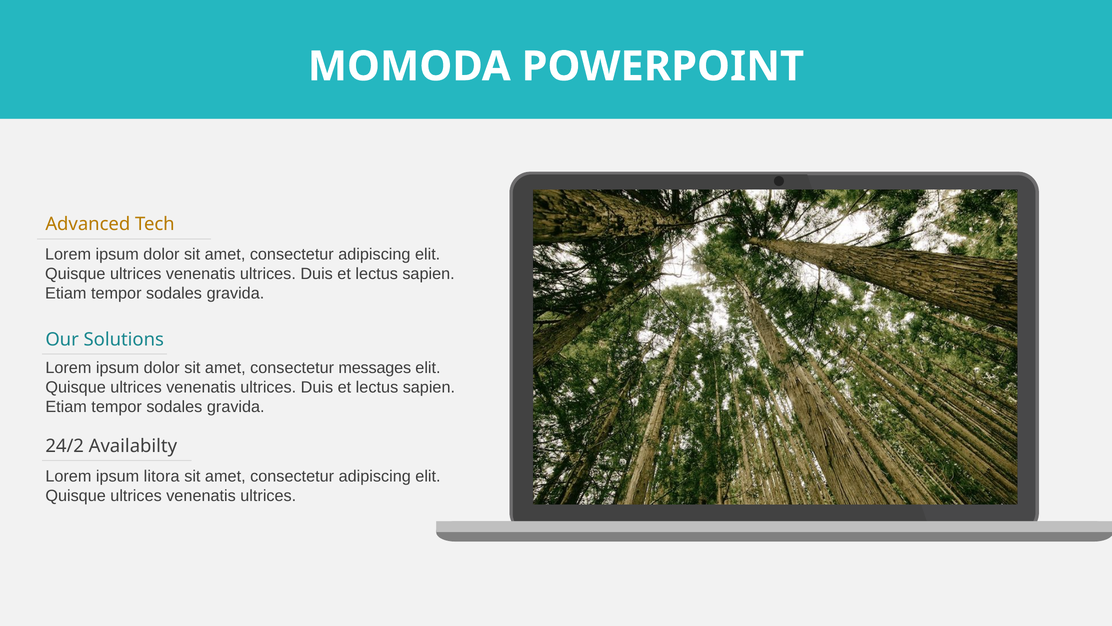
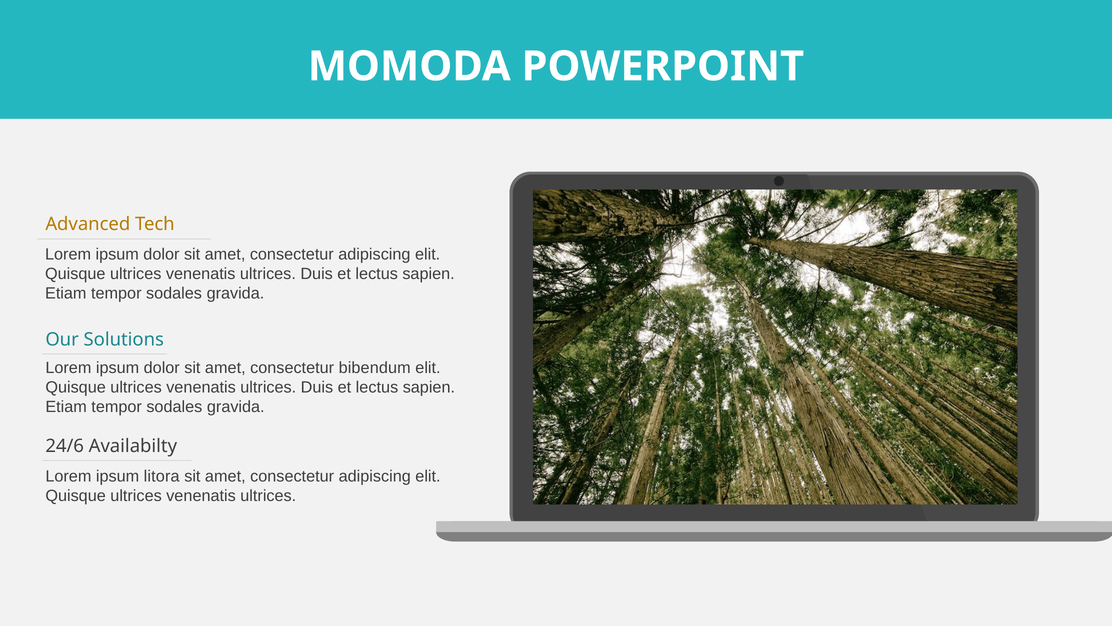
messages: messages -> bibendum (375, 368)
24/2: 24/2 -> 24/6 (65, 446)
